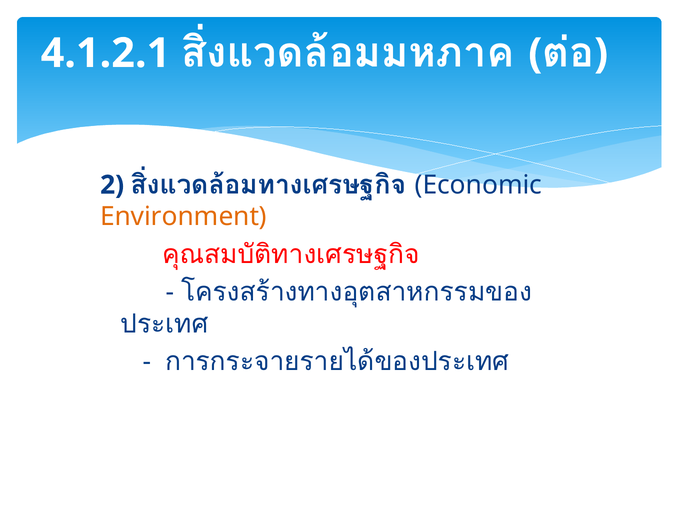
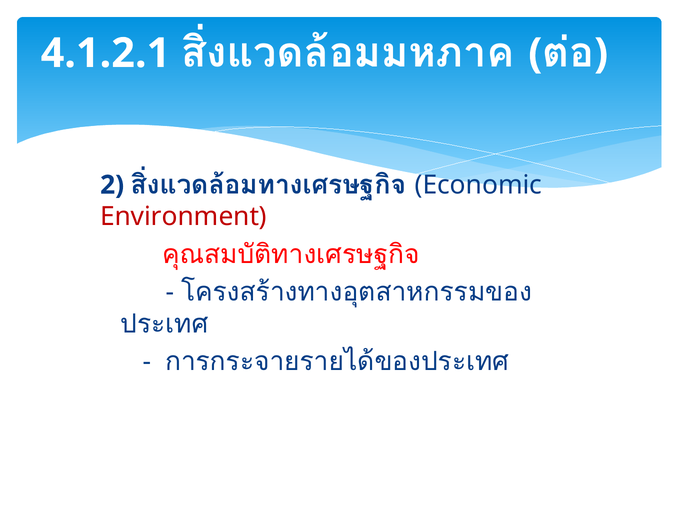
Environment colour: orange -> red (184, 216)
